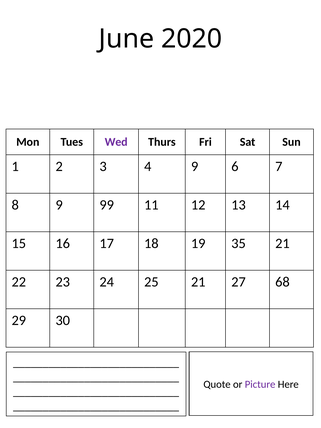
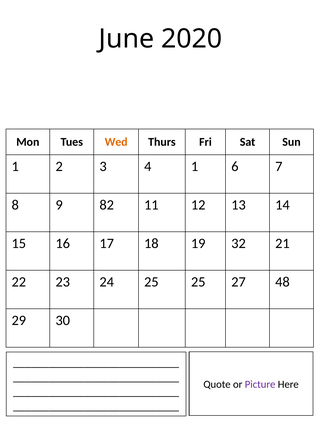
Wed colour: purple -> orange (116, 142)
4 9: 9 -> 1 (195, 166)
99: 99 -> 82 (107, 205)
35: 35 -> 32 (239, 243)
25 21: 21 -> 25 (198, 282)
68: 68 -> 48 (282, 282)
